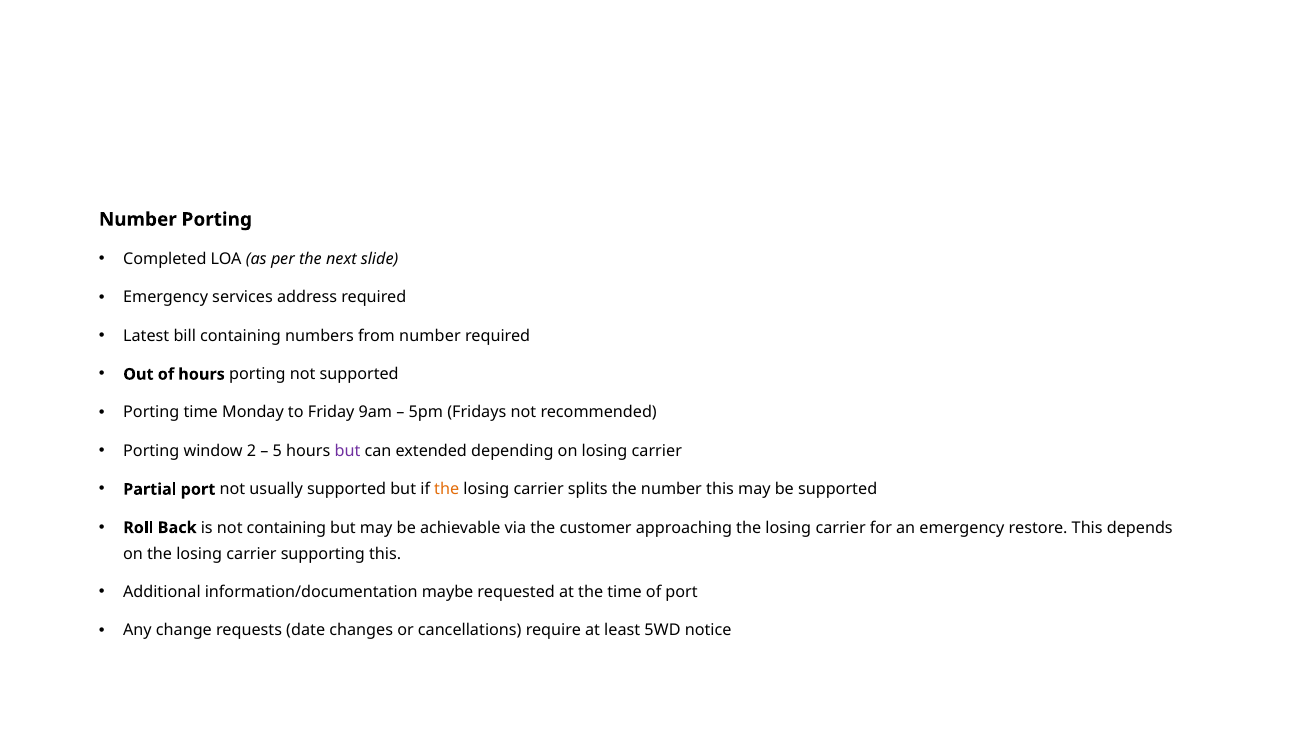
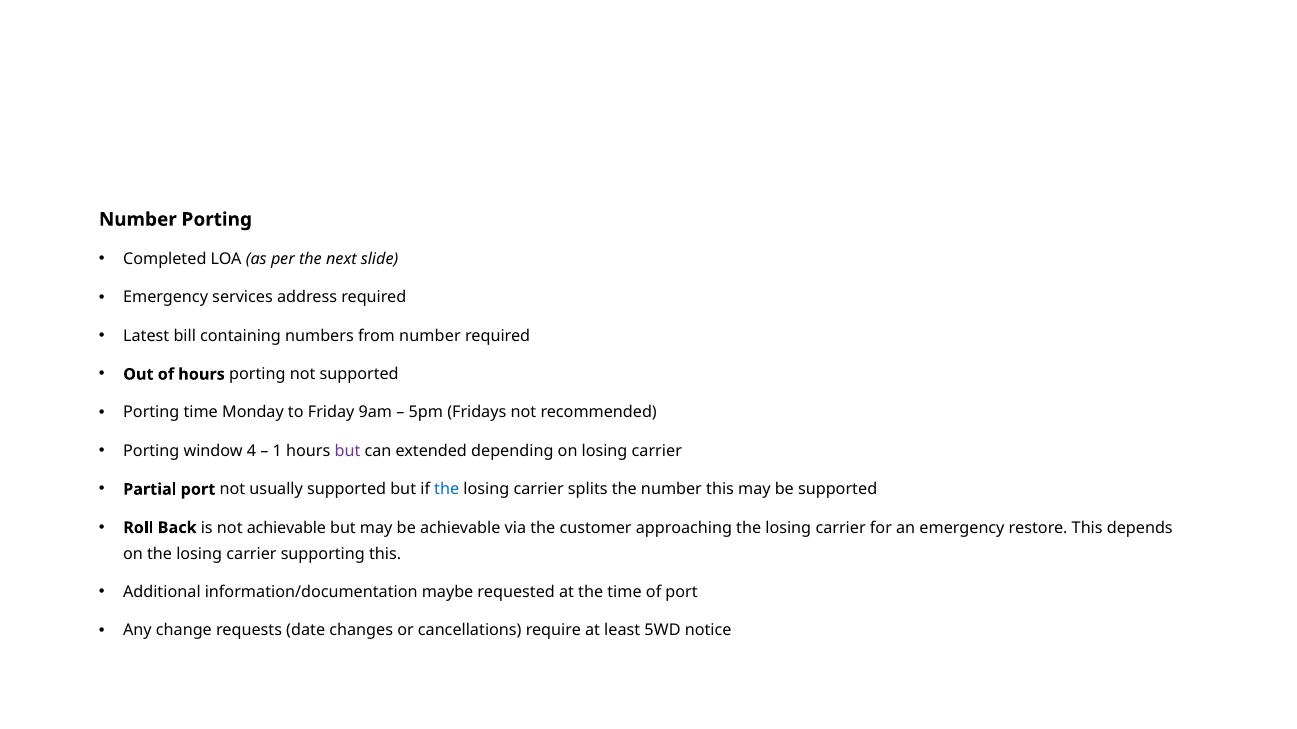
2: 2 -> 4 (251, 451)
5: 5 -> 1 (277, 451)
the colour: orange -> blue (447, 490)
not containing: containing -> achievable (286, 528)
